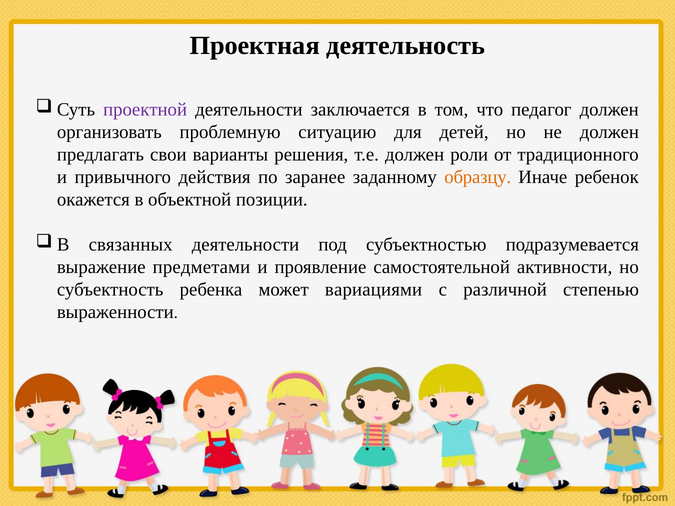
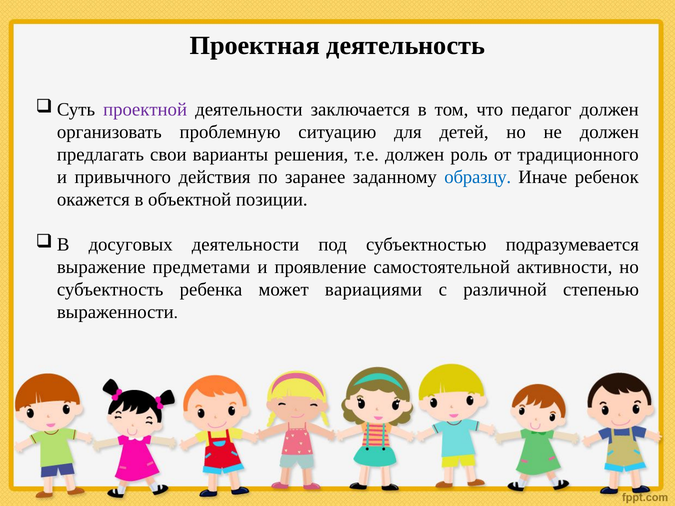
роли: роли -> роль (469, 155)
образцу colour: orange -> blue (478, 177)
связанных: связанных -> досуговых (131, 245)
